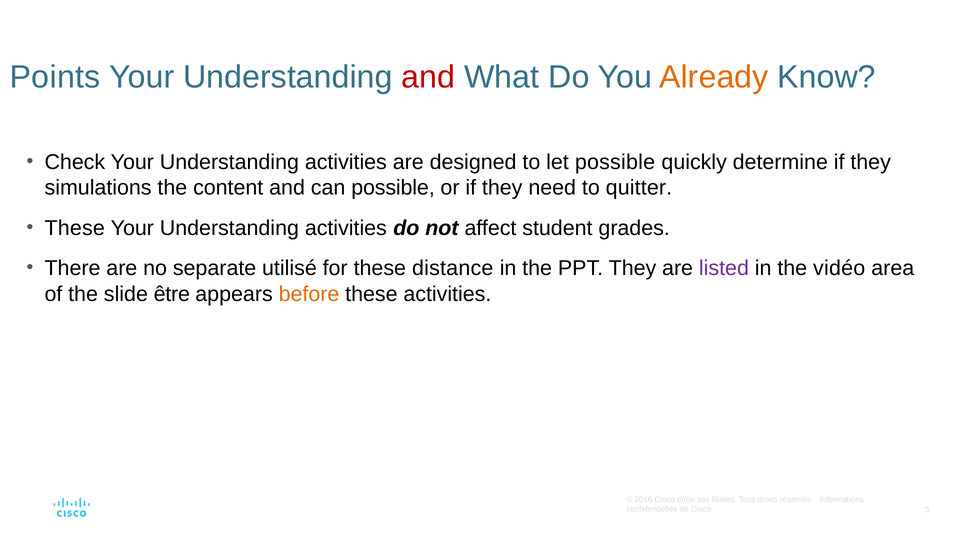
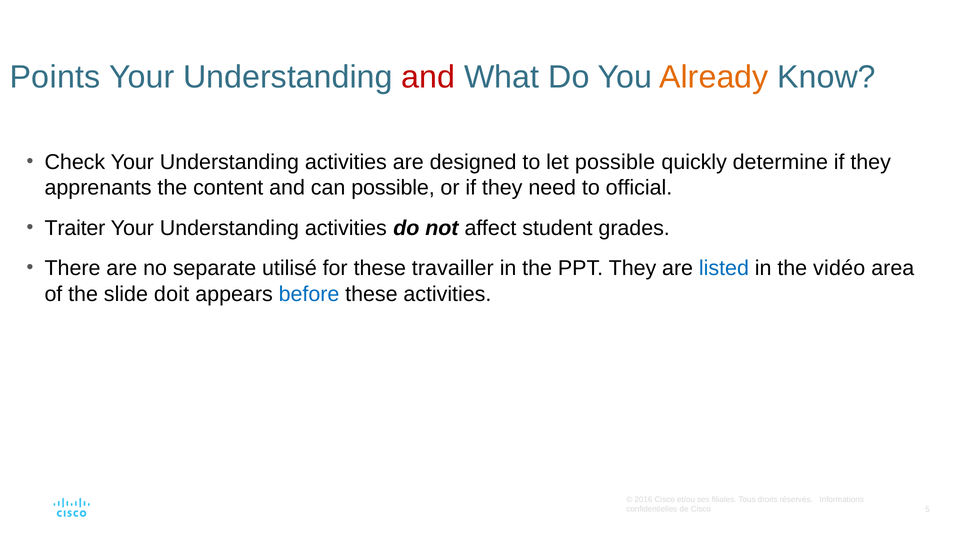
simulations: simulations -> apprenants (98, 188)
quitter: quitter -> official (639, 188)
These: These -> Traiter (75, 228)
distance: distance -> travailler (453, 268)
listed colour: purple -> blue (724, 268)
être: être -> doit (172, 294)
before colour: orange -> blue (309, 294)
